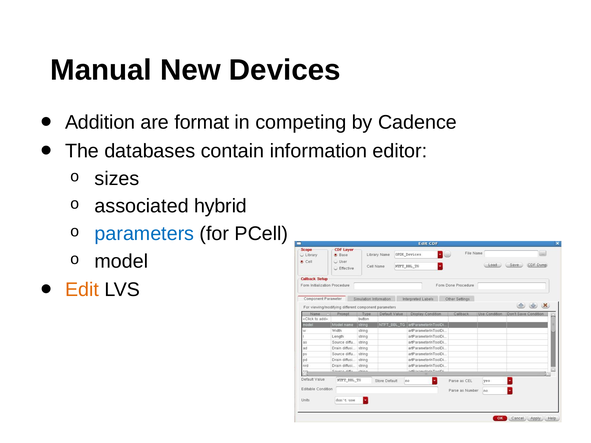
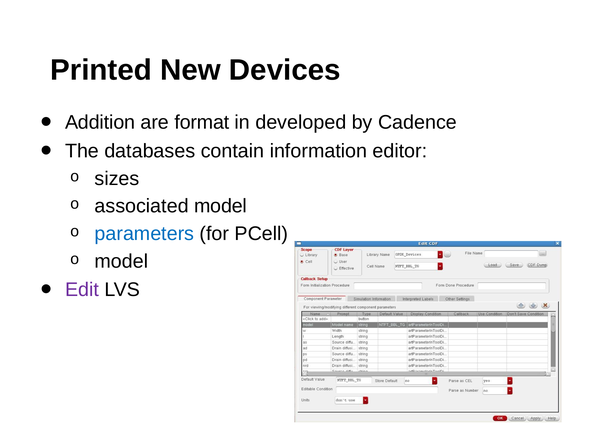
Manual: Manual -> Printed (101, 70)
competing: competing -> developed (301, 123)
associated hybrid: hybrid -> model (220, 206)
Edit colour: orange -> purple (82, 290)
